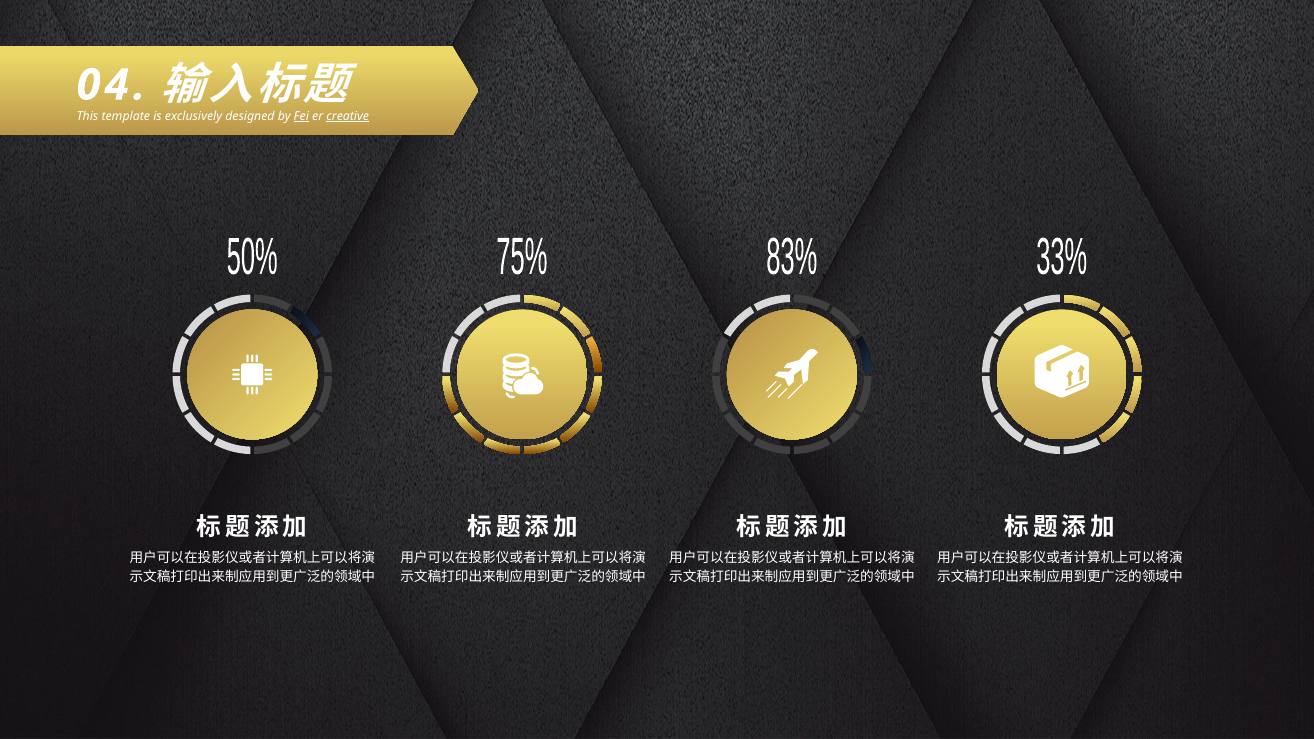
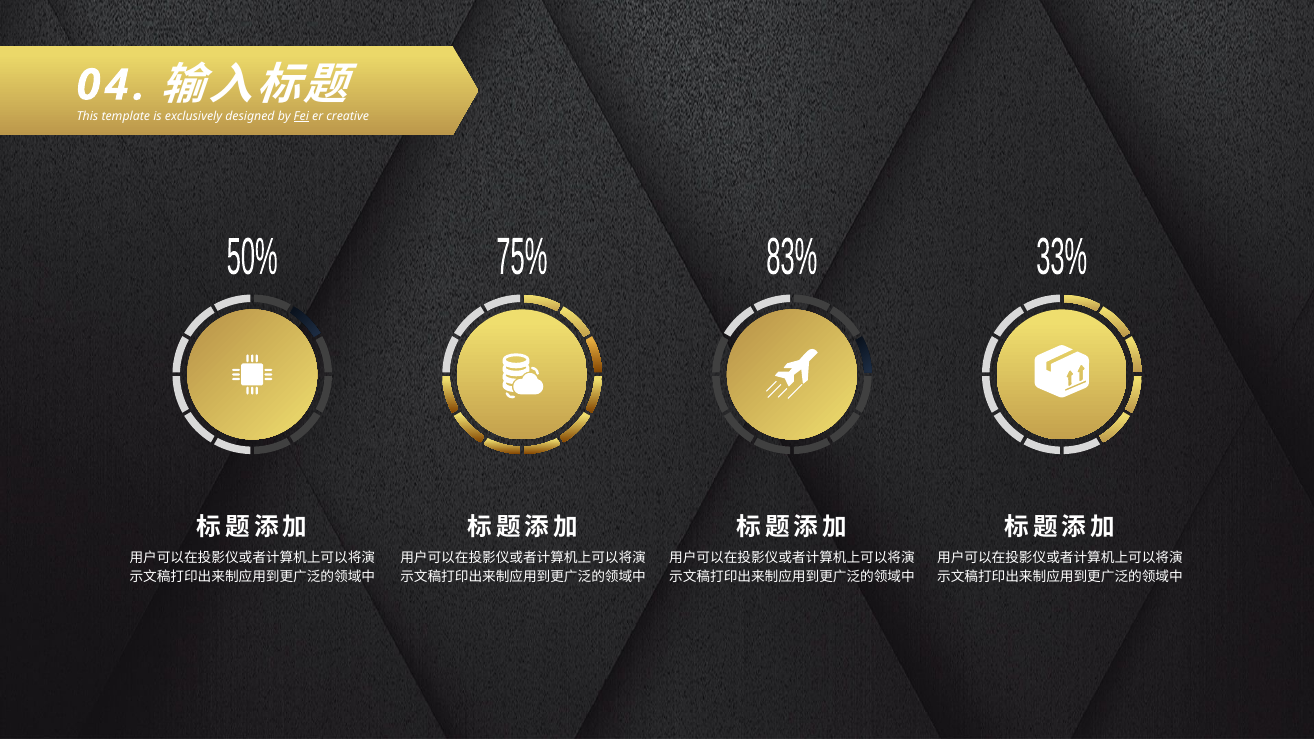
creative underline: present -> none (348, 116)
